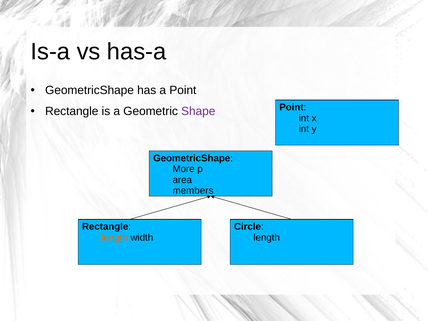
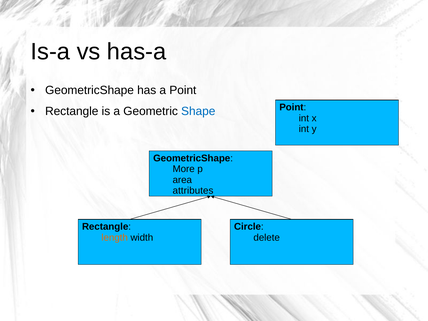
Shape colour: purple -> blue (198, 111)
members: members -> attributes (193, 191)
length: length -> delete (267, 238)
